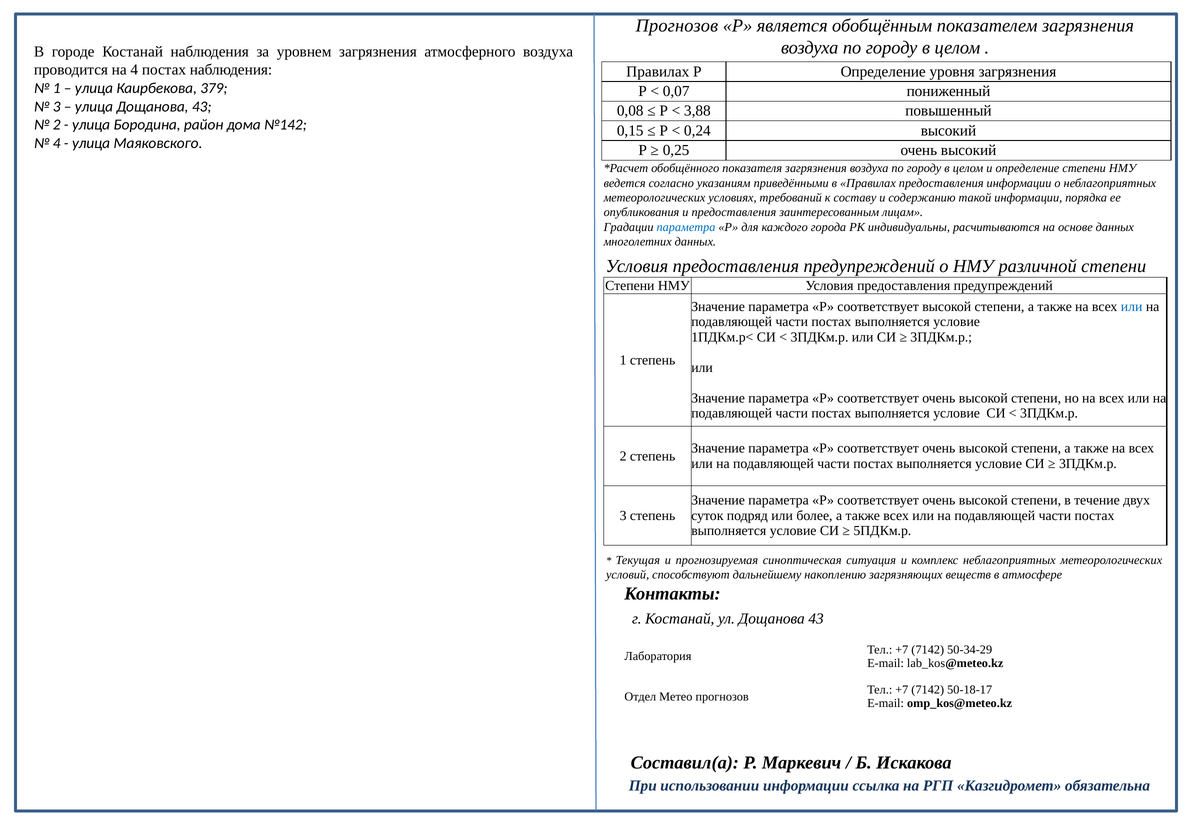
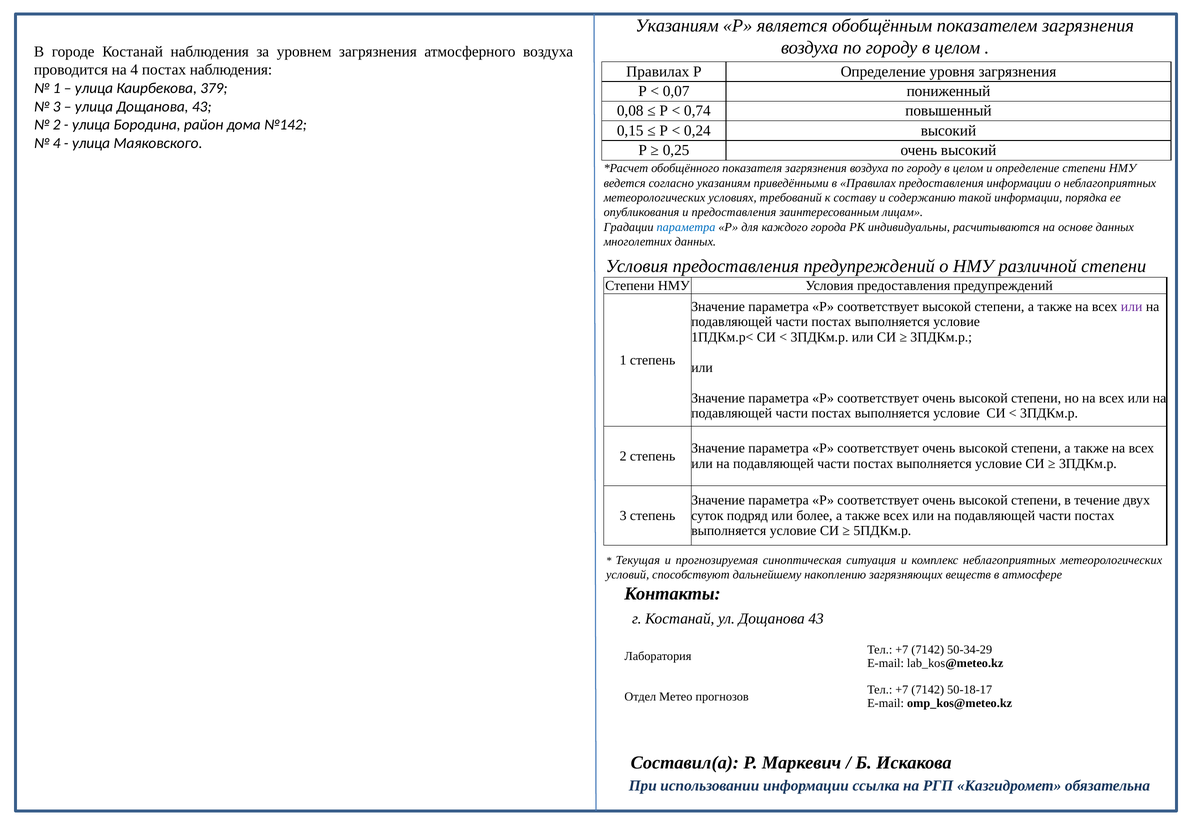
Прогнозов: Прогнозов -> Указаниям (677, 26)
3,88: 3,88 -> 0,74 (697, 111)
или colour: blue -> purple (1132, 307)
